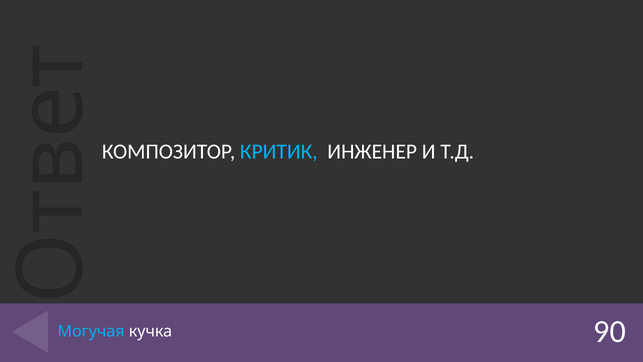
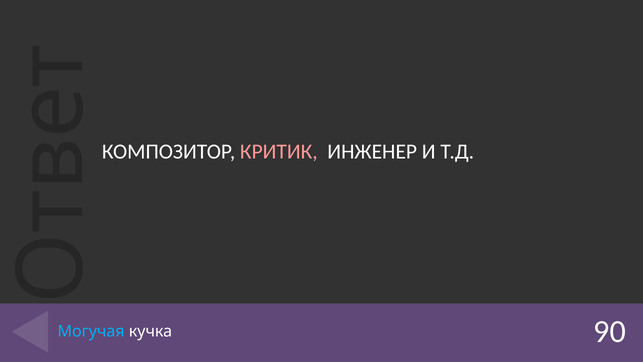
КРИТИК colour: light blue -> pink (279, 151)
